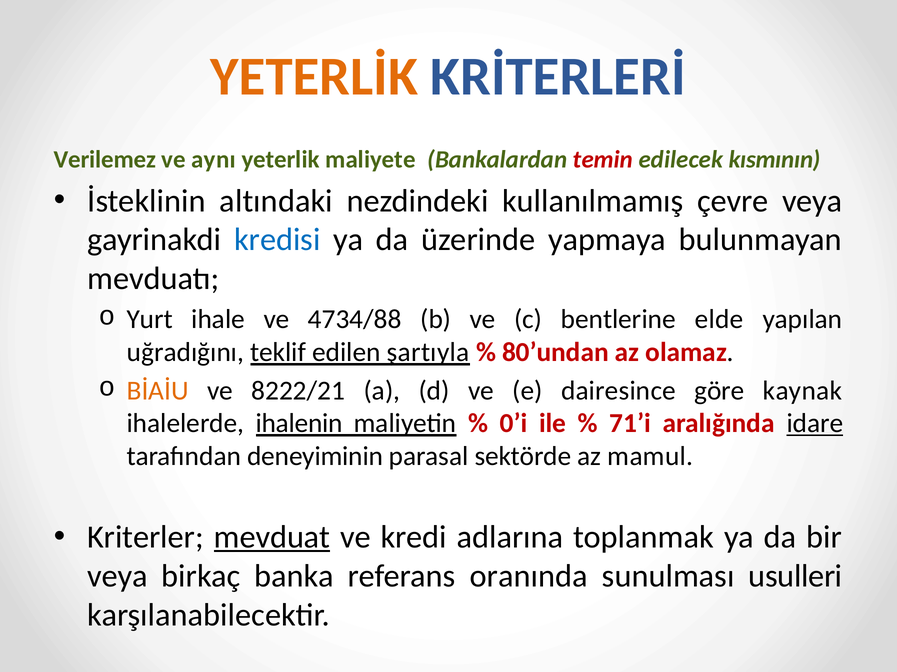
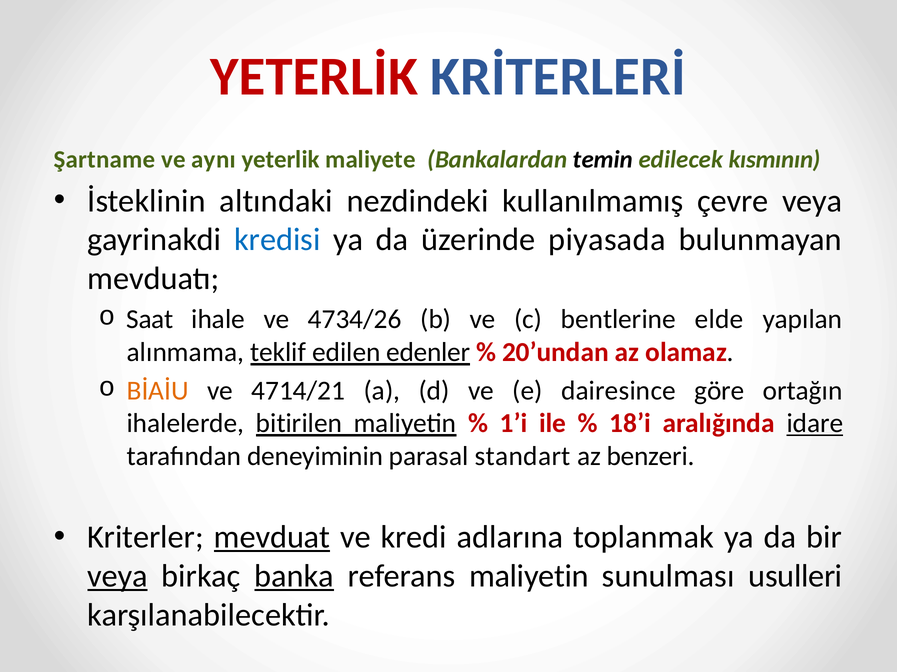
YETERLİK colour: orange -> red (314, 77)
Verilemez: Verilemez -> Şartname (105, 160)
temin colour: red -> black (603, 160)
yapmaya: yapmaya -> piyasada (607, 240)
Yurt: Yurt -> Saat (150, 320)
4734/88: 4734/88 -> 4734/26 (355, 320)
uğradığını: uğradığını -> alınmama (185, 353)
şartıyla: şartıyla -> edenler (428, 353)
80’undan: 80’undan -> 20’undan (555, 353)
8222/21: 8222/21 -> 4714/21 (298, 391)
kaynak: kaynak -> ortağın (803, 391)
ihalenin: ihalenin -> bitirilen (299, 424)
0’i: 0’i -> 1’i (513, 424)
71’i: 71’i -> 18’i (630, 424)
sektörde: sektörde -> standart (523, 457)
mamul: mamul -> benzeri (651, 457)
veya underline: none -> present (118, 577)
banka underline: none -> present (294, 577)
referans oranında: oranında -> maliyetin (529, 577)
